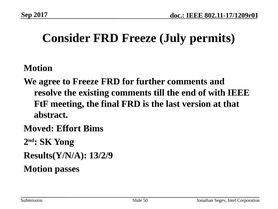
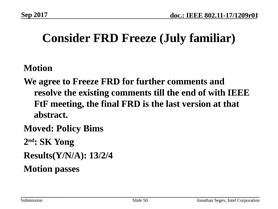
permits: permits -> familiar (212, 38)
Effort: Effort -> Policy (69, 128)
13/2/9: 13/2/9 -> 13/2/4 (101, 155)
